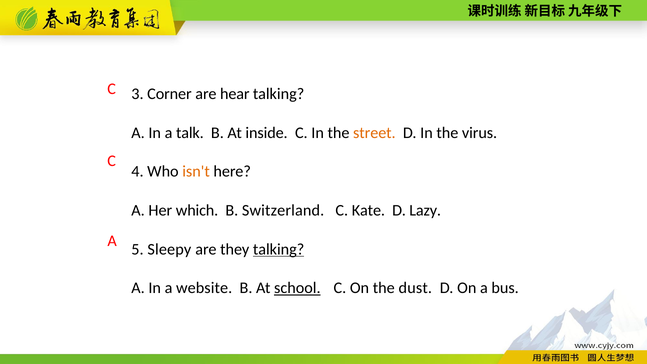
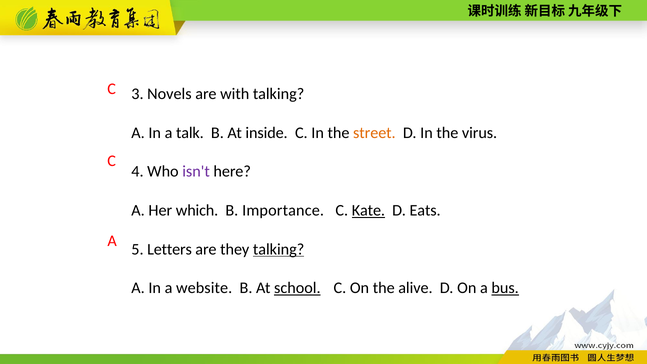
Corner: Corner -> Novels (169, 94)
hear: hear -> with (235, 94)
isn't colour: orange -> purple (196, 172)
Switzerland: Switzerland -> Importance (283, 210)
Kate underline: none -> present (368, 210)
Lazy: Lazy -> Eats (425, 210)
Sleepy: Sleepy -> Letters (170, 249)
dust: dust -> alive (415, 288)
bus underline: none -> present (505, 288)
